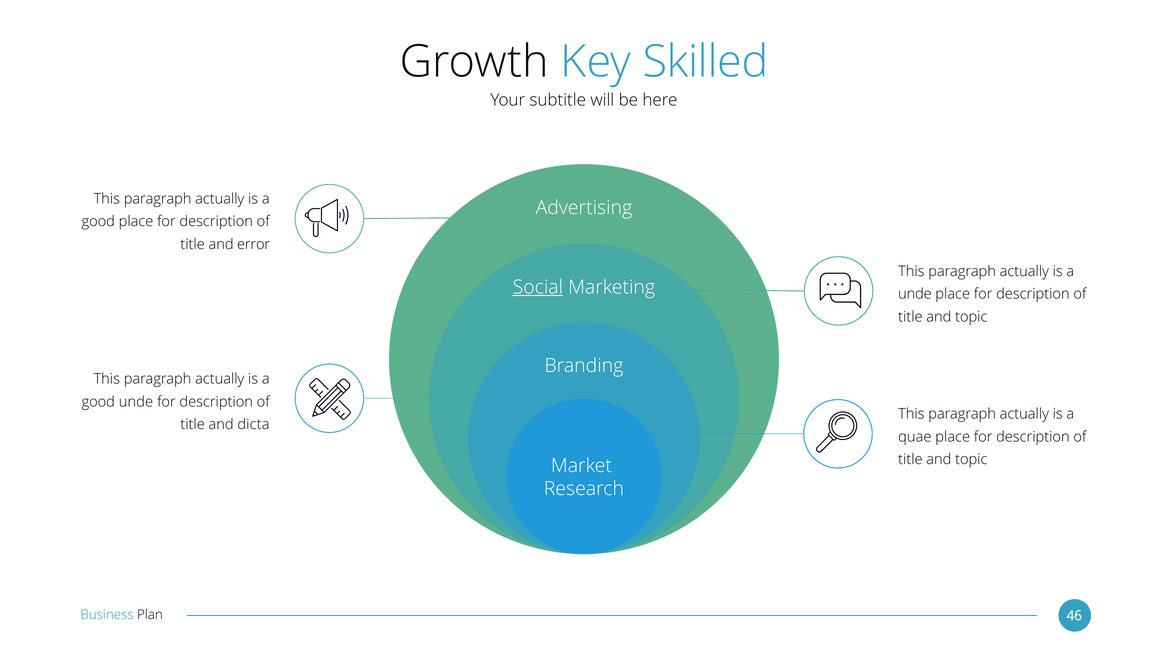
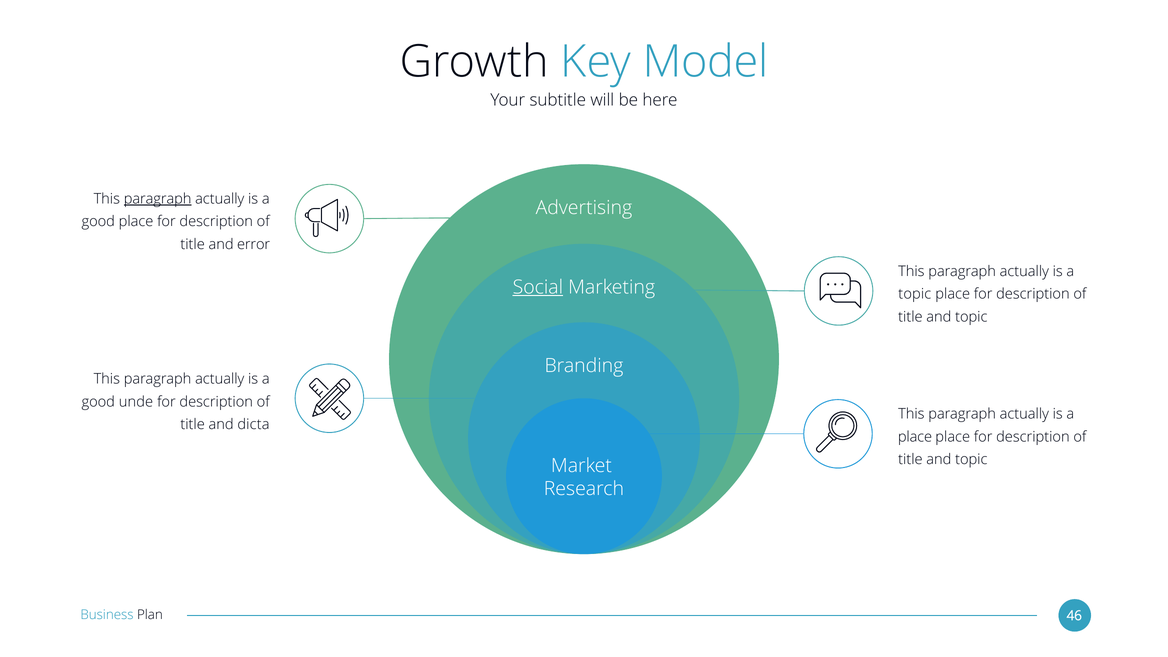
Skilled: Skilled -> Model (705, 62)
paragraph underline: none -> present (158, 199)
unde: unde -> topic (915, 294)
quae: quae -> place (915, 437)
